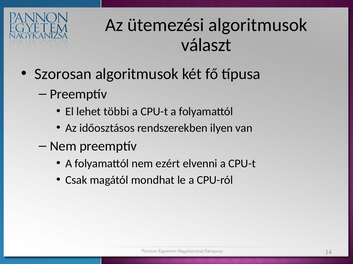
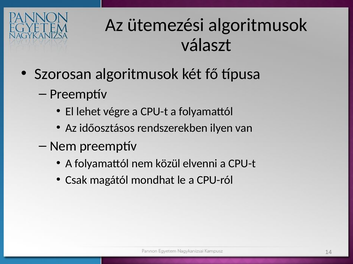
többi: többi -> végre (117, 112)
ezért: ezért -> közül (168, 164)
